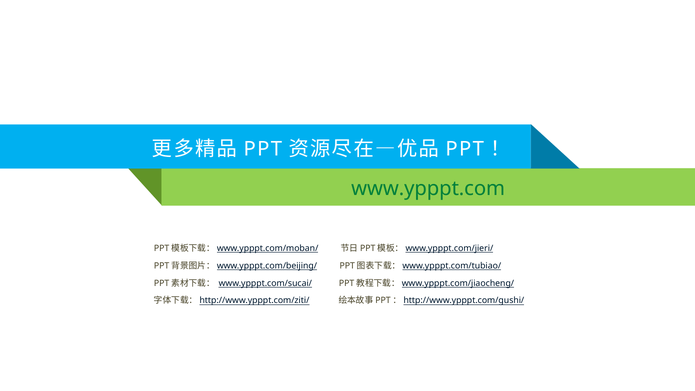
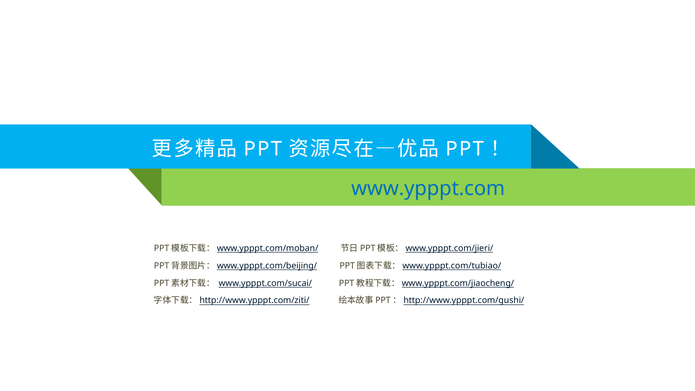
www.ypppt.com colour: green -> blue (428, 188)
